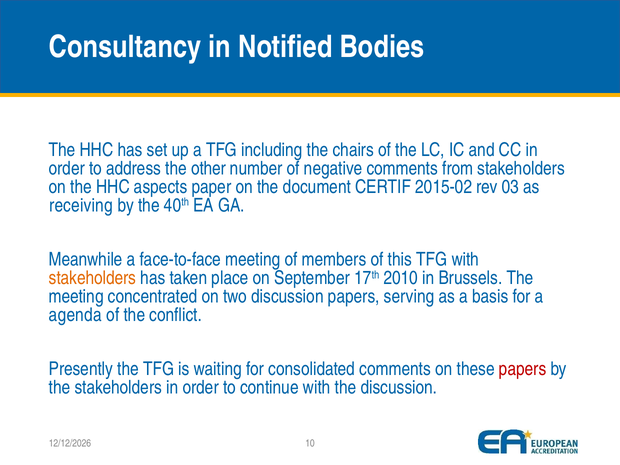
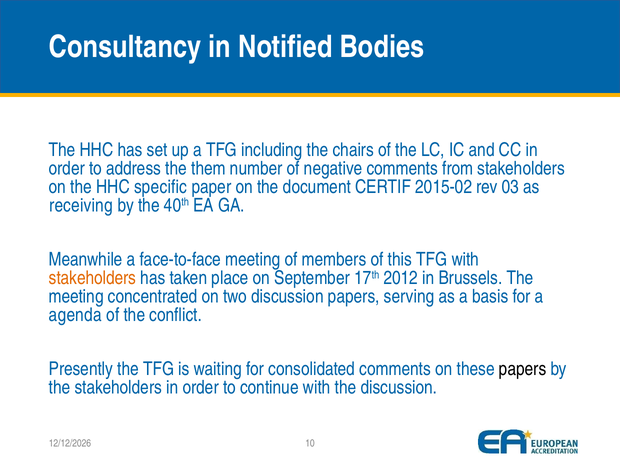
other: other -> them (208, 169)
aspects: aspects -> specific (161, 187)
2010: 2010 -> 2012 (401, 278)
papers colour: red -> black (523, 369)
